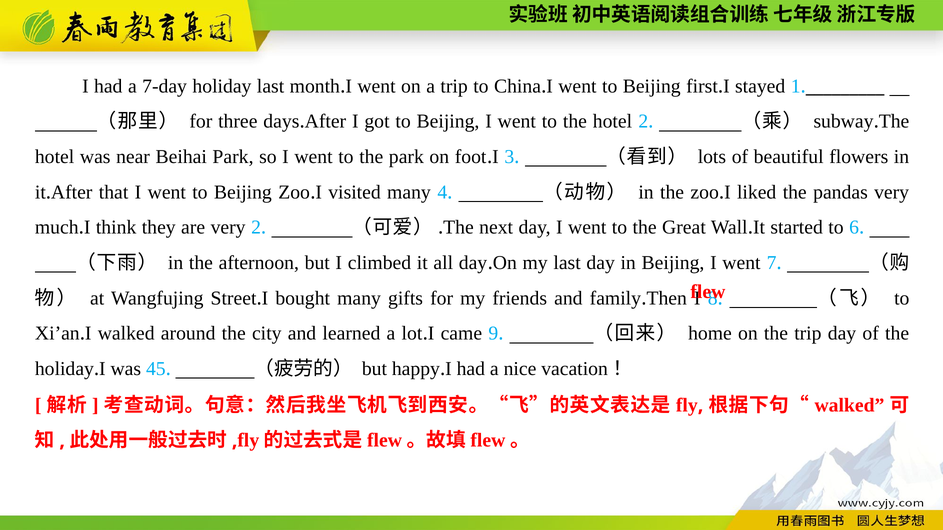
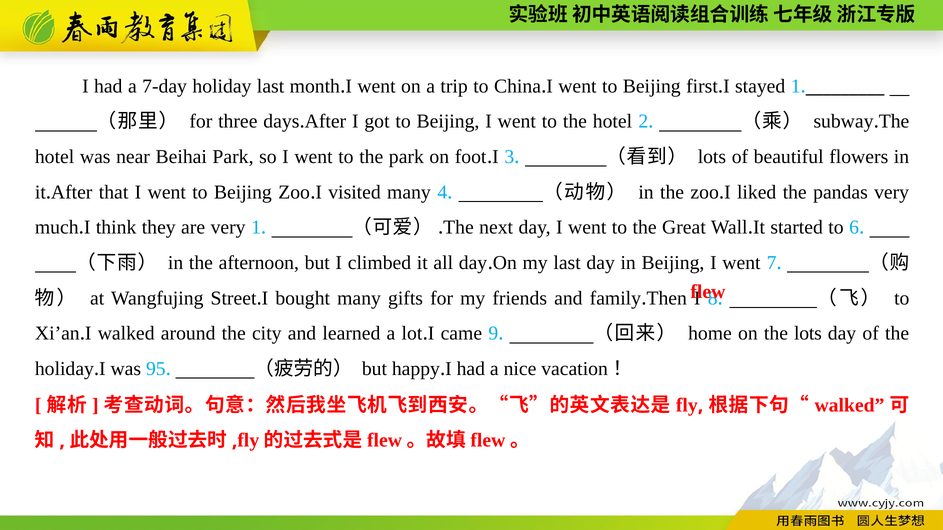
very 2: 2 -> 1 (256, 228)
the trip: trip -> lots (808, 334)
45: 45 -> 95 (156, 369)
